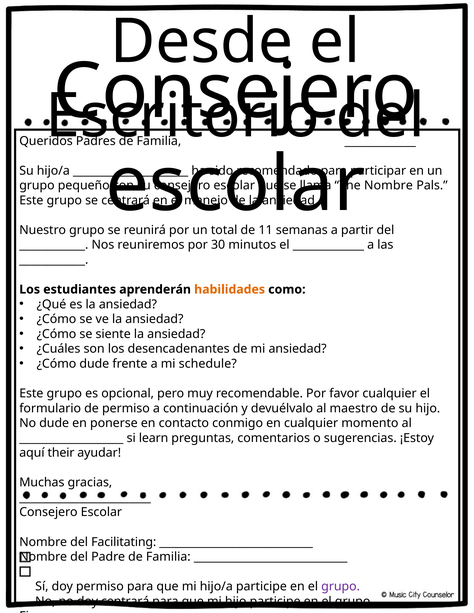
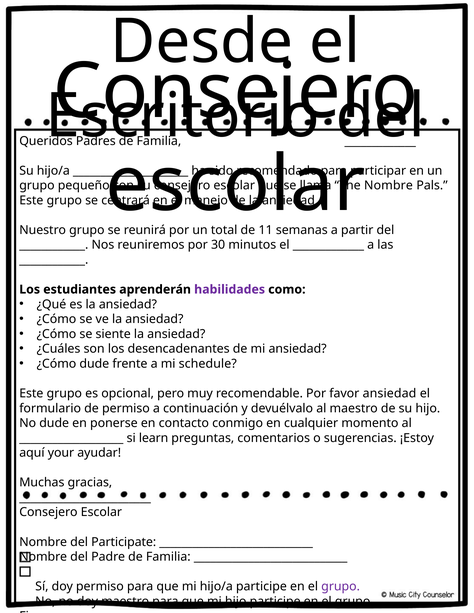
habilidades colour: orange -> purple (230, 290)
favor cualquier: cualquier -> ansiedad (389, 394)
their: their -> your (61, 453)
Facilitating: Facilitating -> Participate (124, 542)
doy centrará: centrará -> maestro (125, 602)
